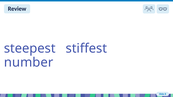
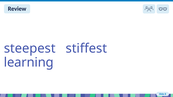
number: number -> learning (29, 63)
